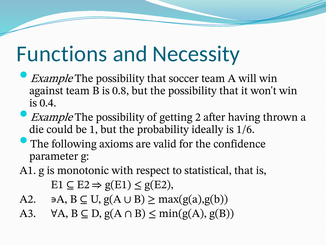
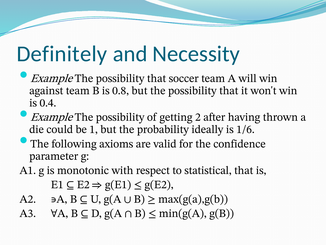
Functions: Functions -> Definitely (62, 54)
